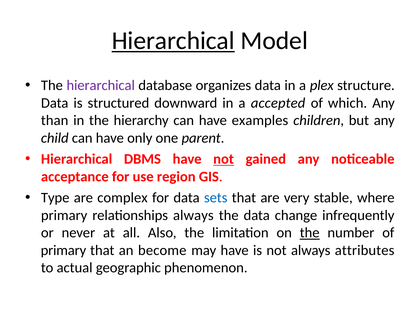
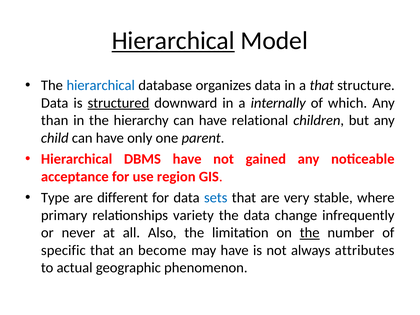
hierarchical colour: purple -> blue (101, 85)
a plex: plex -> that (322, 85)
structured underline: none -> present (118, 103)
accepted: accepted -> internally (278, 103)
examples: examples -> relational (260, 120)
not underline: present -> none (224, 159)
complex: complex -> different (123, 198)
relationships always: always -> variety (193, 215)
primary: primary -> specific (63, 250)
